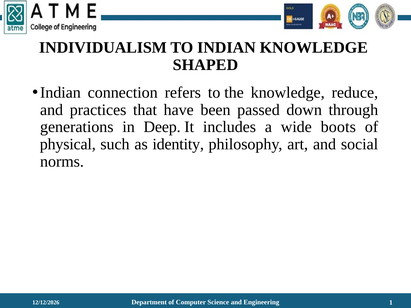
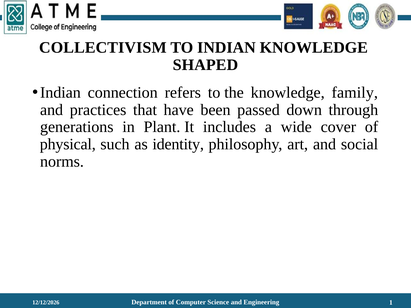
INDIVIDUALISM: INDIVIDUALISM -> COLLECTIVISM (103, 48)
reduce: reduce -> family (355, 93)
Deep: Deep -> Plant (162, 127)
boots: boots -> cover (338, 127)
